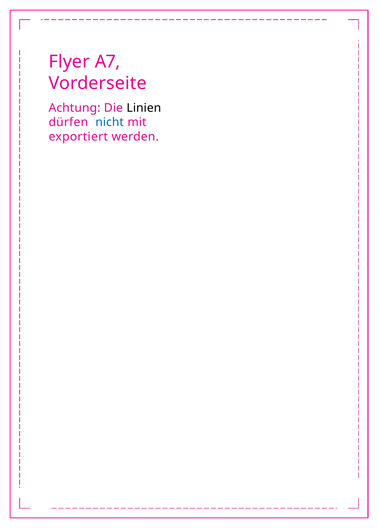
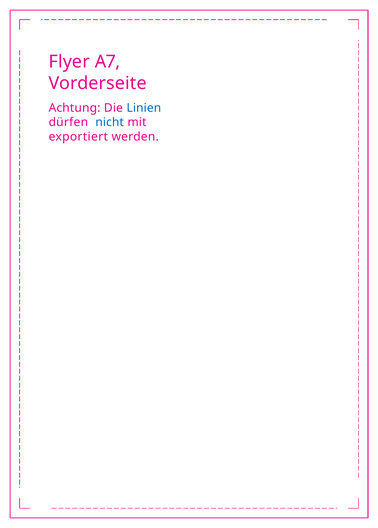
Linien colour: black -> blue (144, 108)
